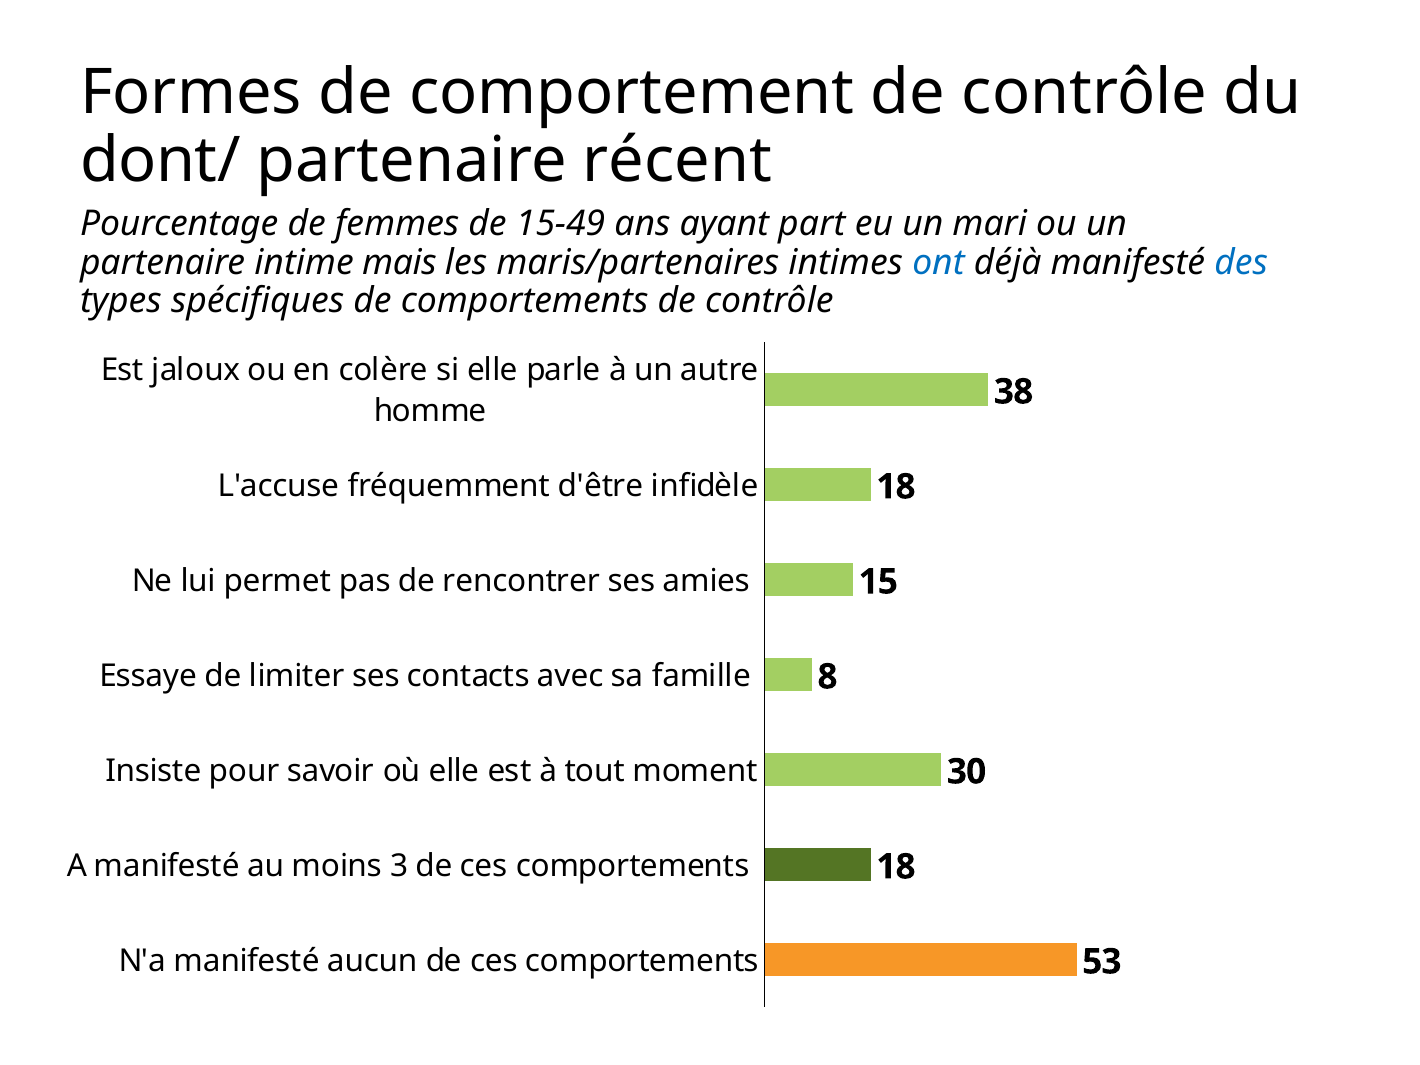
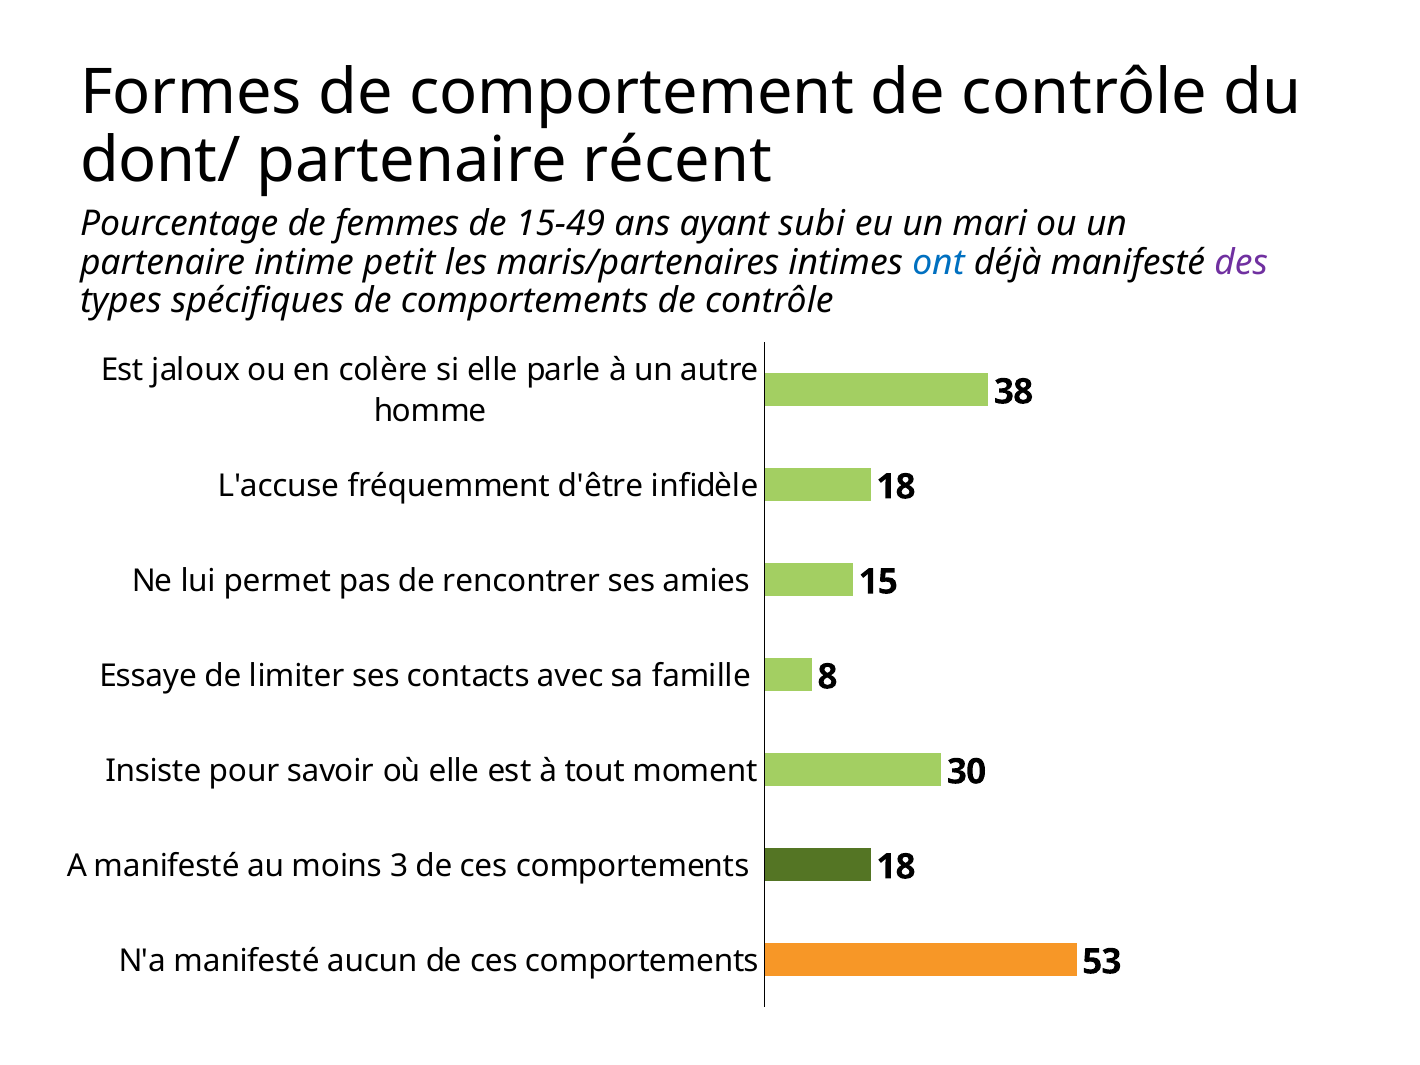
part: part -> subi (812, 224)
mais: mais -> petit (399, 263)
des colour: blue -> purple (1241, 263)
